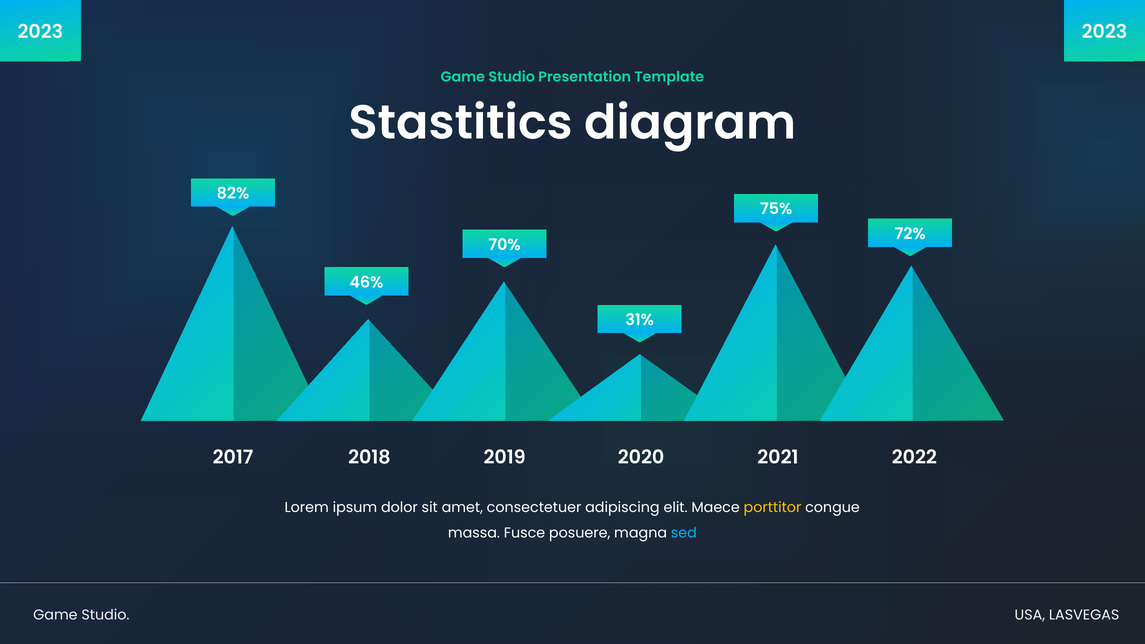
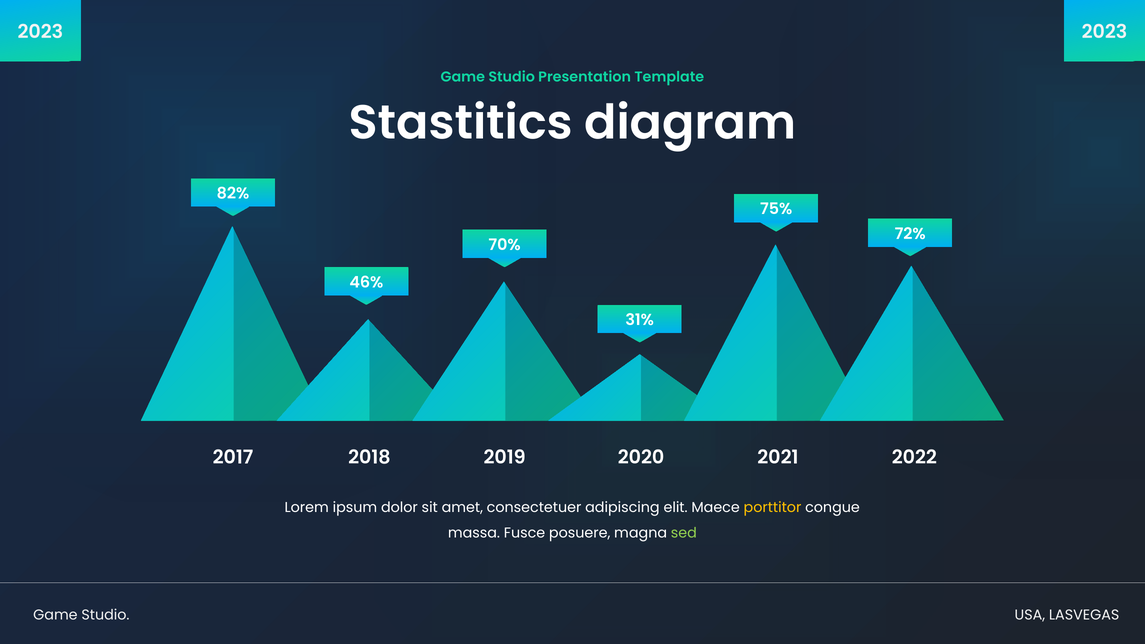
sed colour: light blue -> light green (684, 533)
